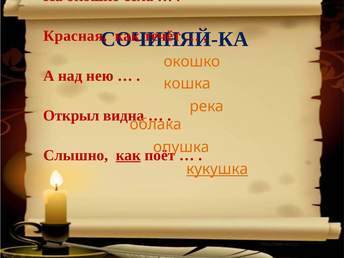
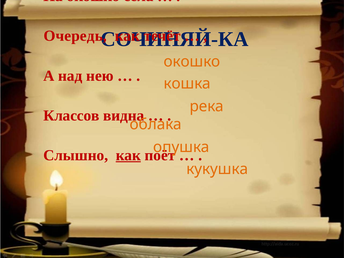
Красная: Красная -> Очередь (75, 36)
Открыл: Открыл -> Классов (71, 115)
кукушка underline: present -> none (217, 169)
